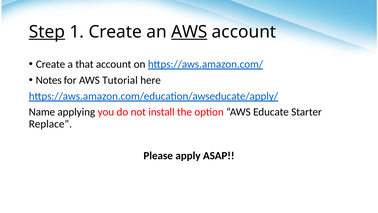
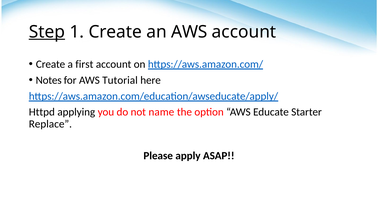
AWS underline: present -> none (189, 32)
that: that -> first (84, 64)
Name: Name -> Httpd (42, 112)
install: install -> name (161, 112)
